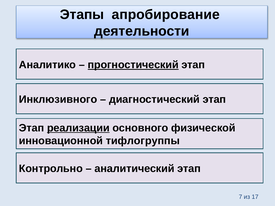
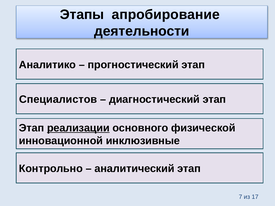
прогностический underline: present -> none (133, 65)
Инклюзивного: Инклюзивного -> Специалистов (58, 100)
тифлогруппы: тифлогруппы -> инклюзивные (143, 141)
